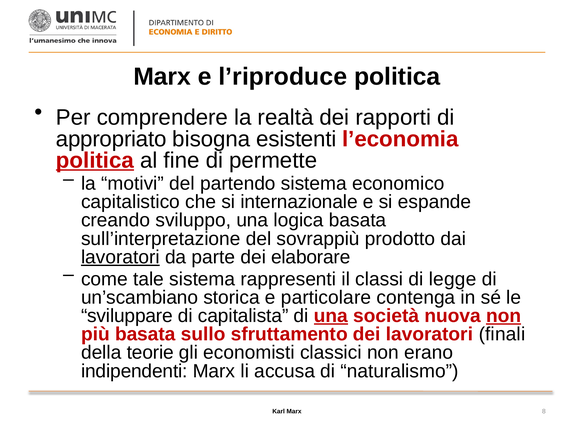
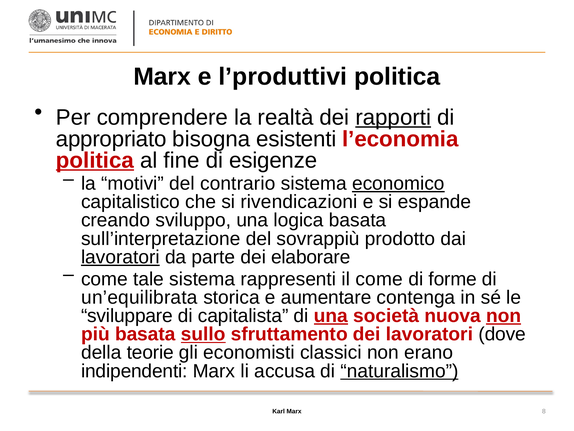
l’riproduce: l’riproduce -> l’produttivi (283, 77)
rapporti underline: none -> present (393, 117)
permette: permette -> esigenze (273, 160)
partendo: partendo -> contrario (238, 183)
economico underline: none -> present (398, 183)
internazionale: internazionale -> rivendicazioni (299, 202)
il classi: classi -> come (379, 279)
legge: legge -> forme (453, 279)
un’scambiano: un’scambiano -> un’equilibrata (139, 297)
particolare: particolare -> aumentare (326, 297)
sullo underline: none -> present (203, 334)
finali: finali -> dove (502, 334)
naturalismo underline: none -> present (399, 371)
